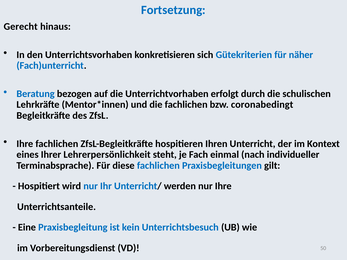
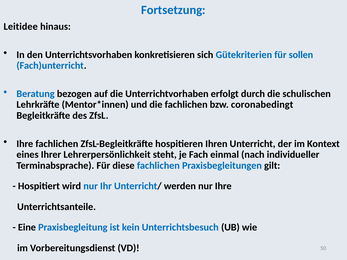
Gerecht: Gerecht -> Leitidee (21, 27)
näher: näher -> sollen (301, 55)
